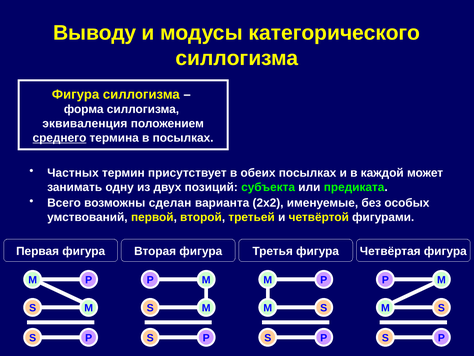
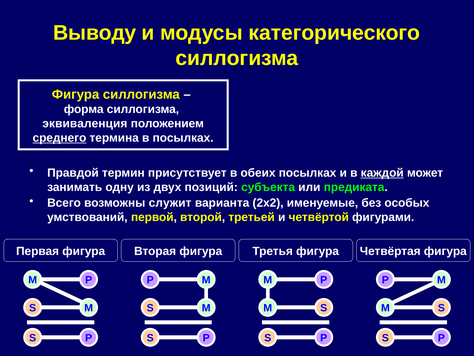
Частных: Частных -> Правдой (73, 173)
каждой underline: none -> present (382, 173)
сделан: сделан -> служит (170, 203)
